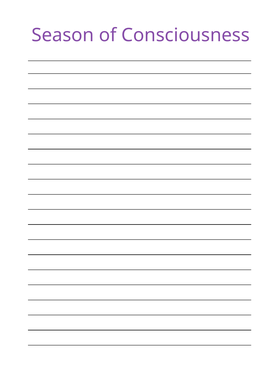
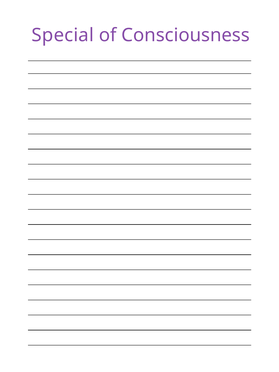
Season: Season -> Special (63, 35)
